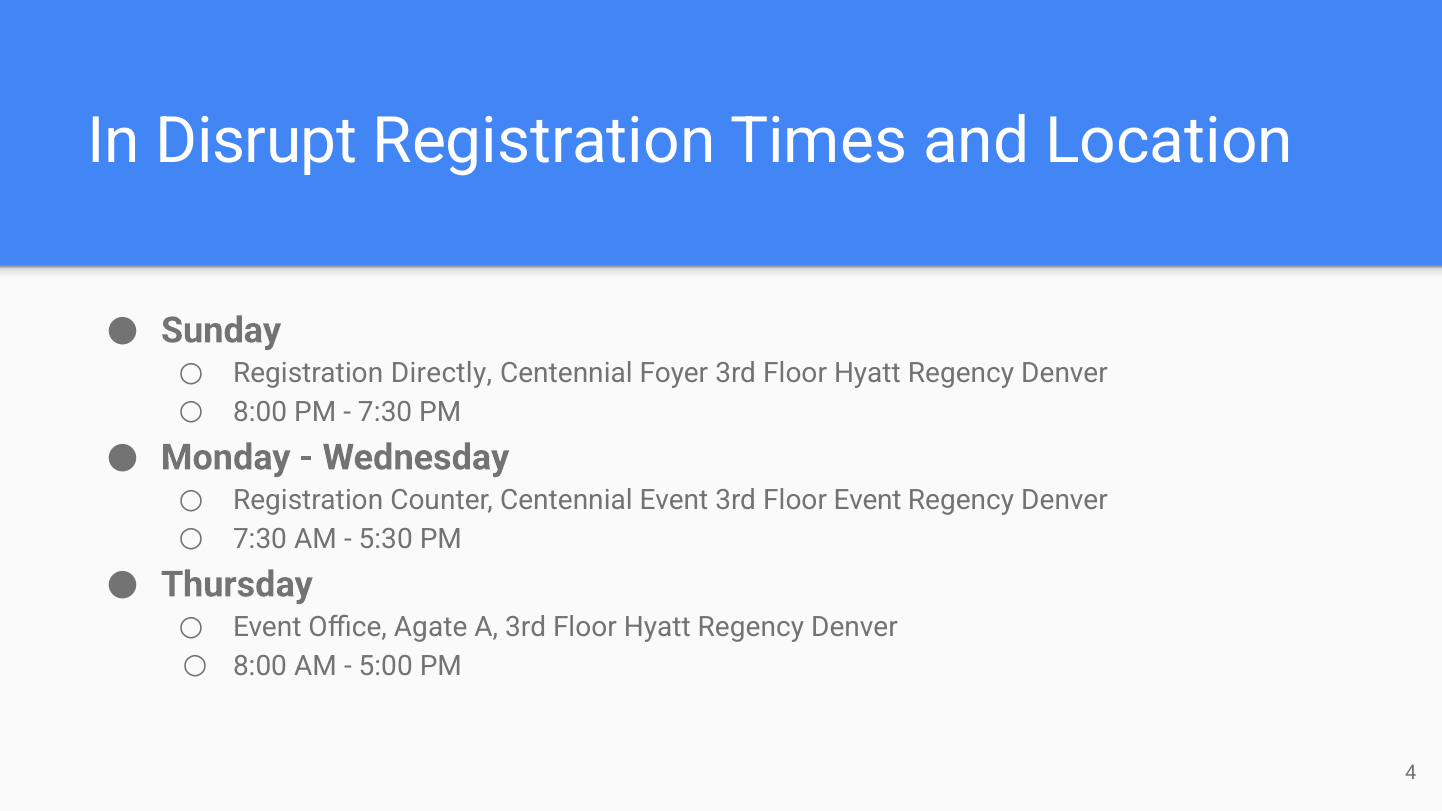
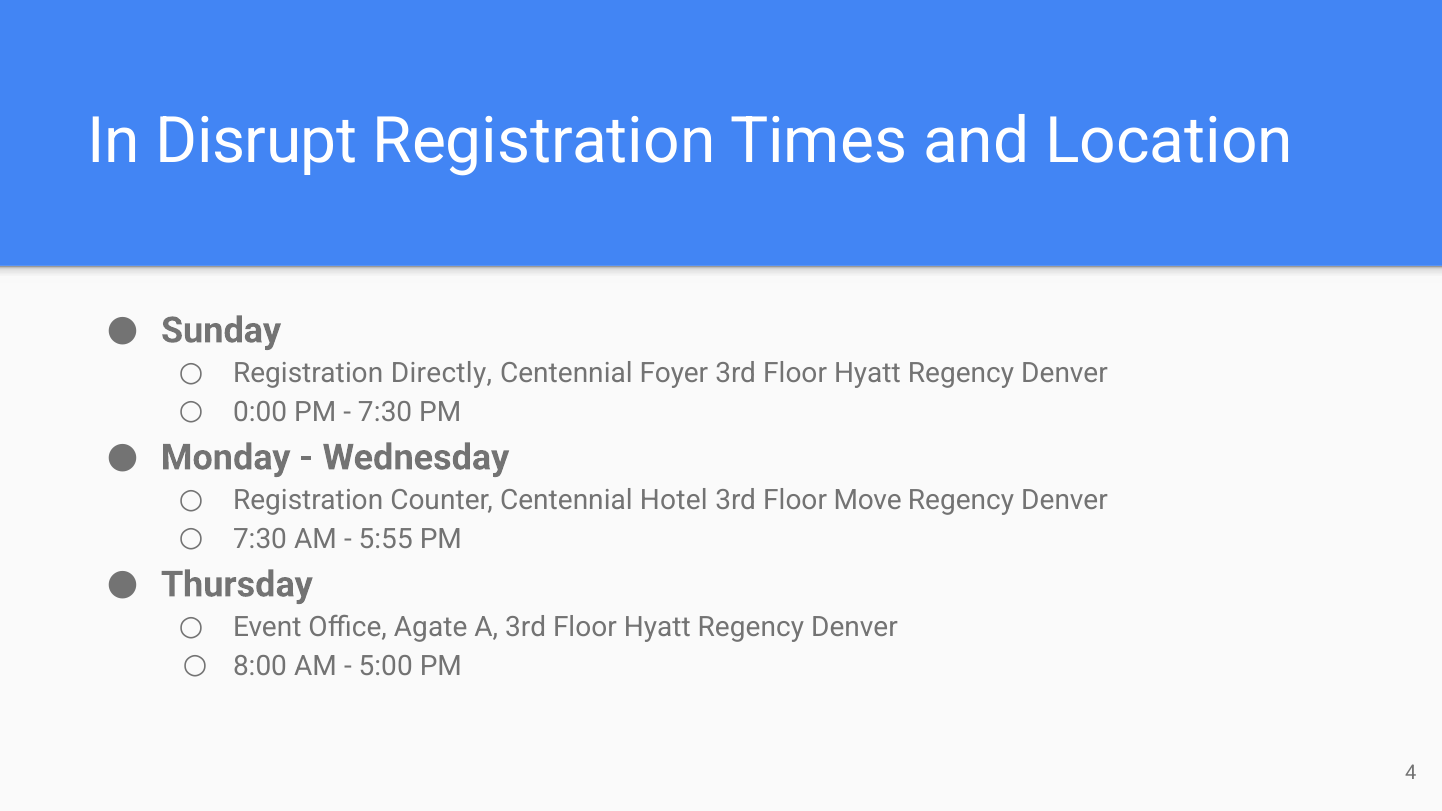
8:00: 8:00 -> 0:00 (260, 412)
Centennial Event: Event -> Hotel (674, 500)
Floor Event: Event -> Move (868, 500)
5:30: 5:30 -> 5:55 (386, 539)
